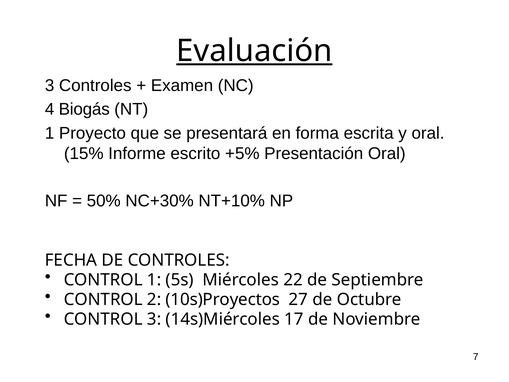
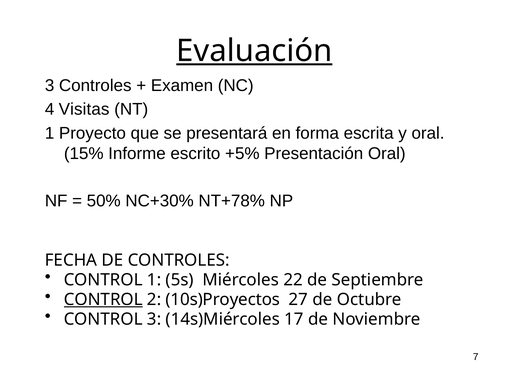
Biogás: Biogás -> Visitas (84, 109)
NT+10%: NT+10% -> NT+78% (232, 201)
CONTROL underline: none -> present (103, 299)
